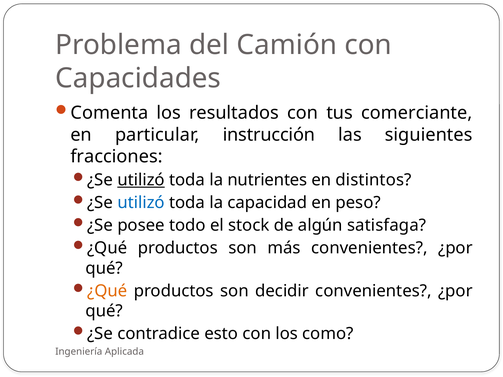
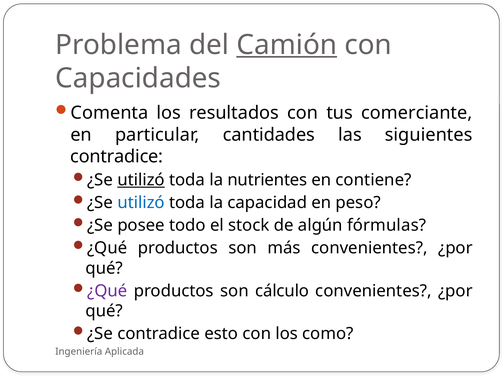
Camión underline: none -> present (287, 45)
instrucción: instrucción -> cantidades (269, 135)
fracciones: fracciones -> contradice (117, 157)
distintos: distintos -> contiene (374, 180)
satisfaga: satisfaga -> fórmulas (387, 226)
¿Qué colour: orange -> purple (107, 291)
decidir: decidir -> cálculo (282, 291)
